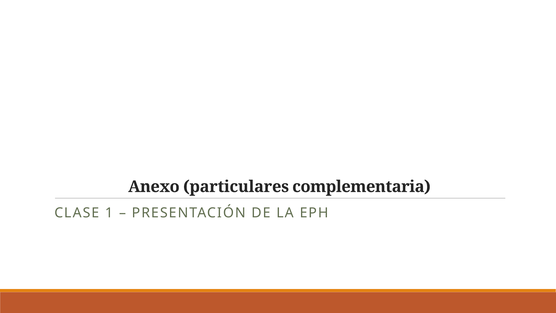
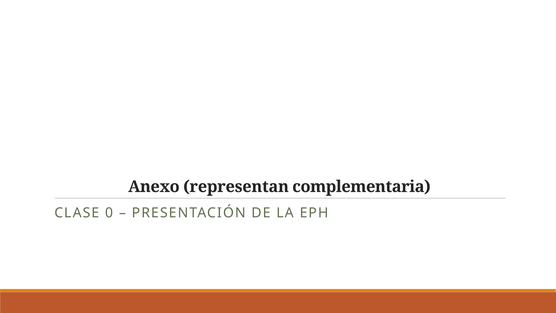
particulares: particulares -> representan (236, 187)
1: 1 -> 0 (109, 213)
